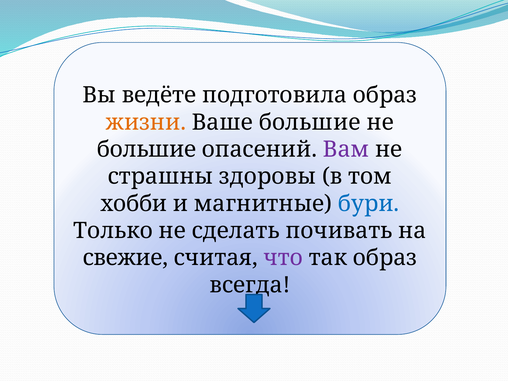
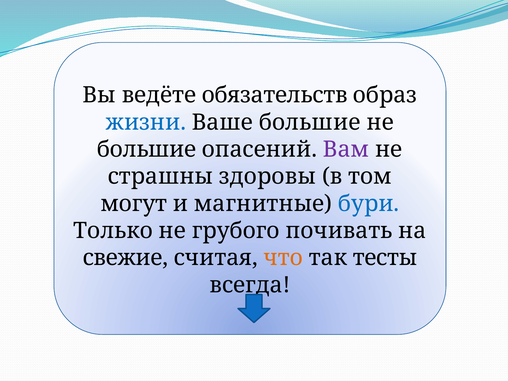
подготовила: подготовила -> обязательств (275, 95)
жизни colour: orange -> blue (146, 122)
хобби: хобби -> могут (134, 204)
сделать: сделать -> грубого (236, 231)
что colour: purple -> orange (283, 258)
так образ: образ -> тесты (385, 258)
